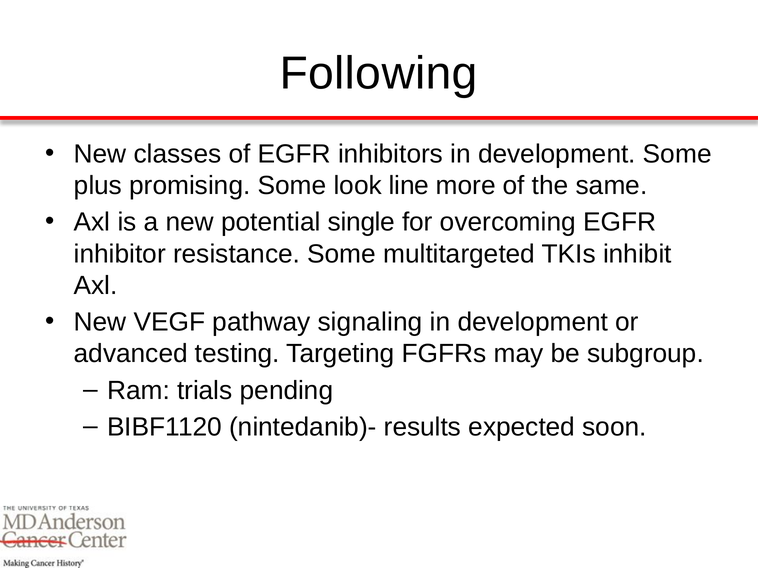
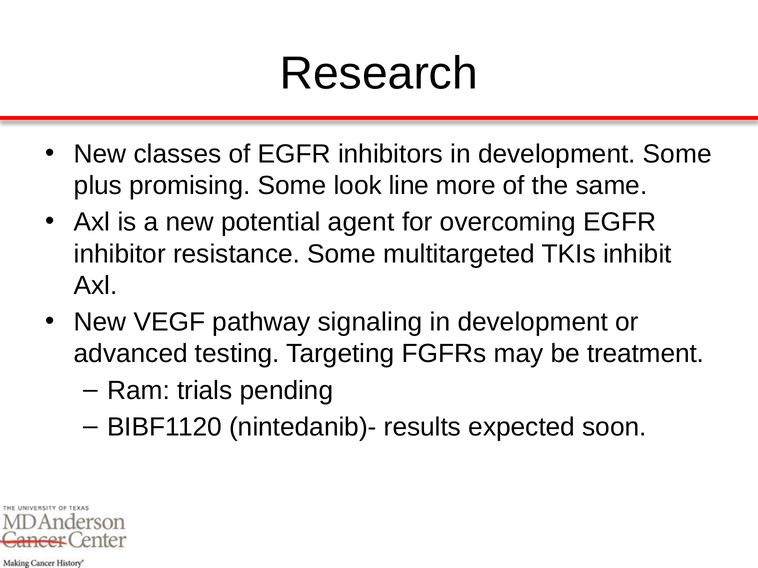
Following: Following -> Research (379, 73)
single: single -> agent (361, 222)
subgroup: subgroup -> treatment (646, 354)
